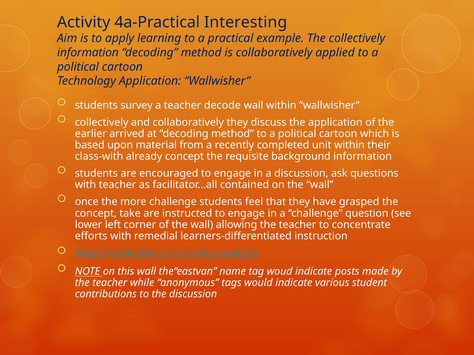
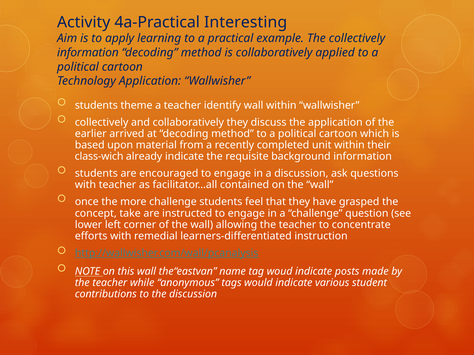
survey: survey -> theme (137, 106)
decode: decode -> identify (222, 106)
class-with: class-with -> class-wich (99, 157)
already concept: concept -> indicate (184, 157)
